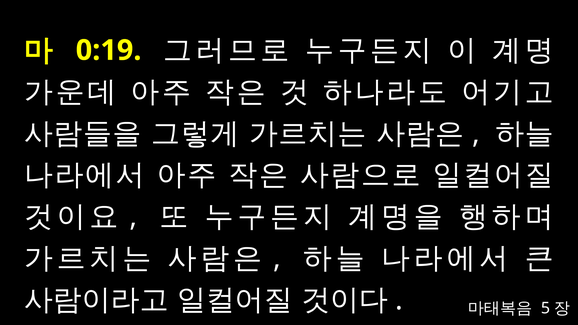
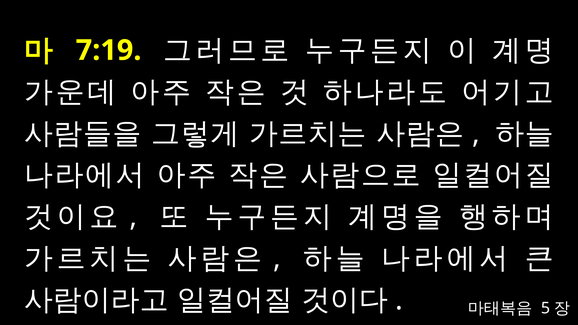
0:19: 0:19 -> 7:19 (109, 50)
